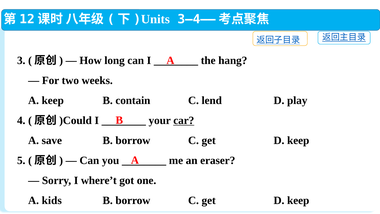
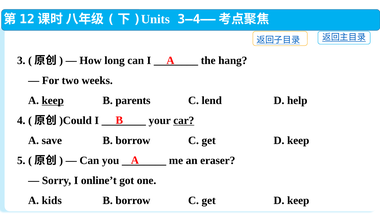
keep underline: none -> present (53, 100)
contain: contain -> parents (133, 100)
play: play -> help (297, 100)
where’t: where’t -> online’t (99, 180)
